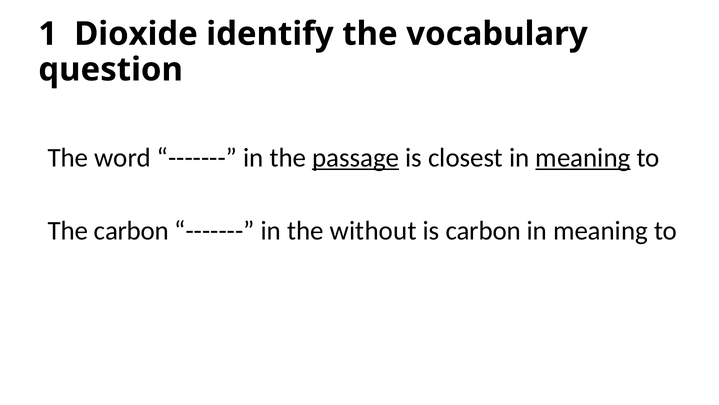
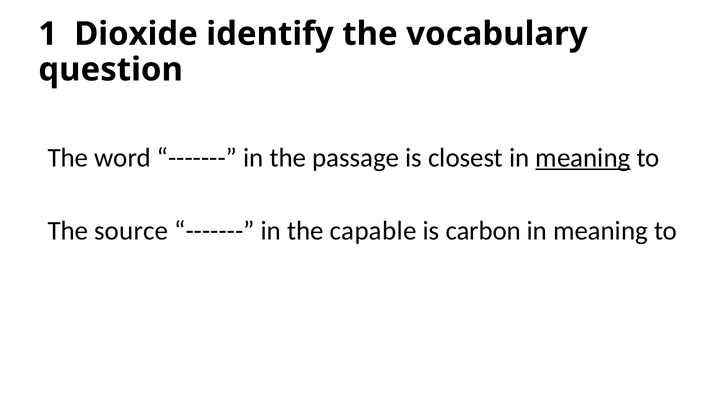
passage underline: present -> none (356, 157)
The carbon: carbon -> source (131, 231)
without: without -> capable (373, 231)
